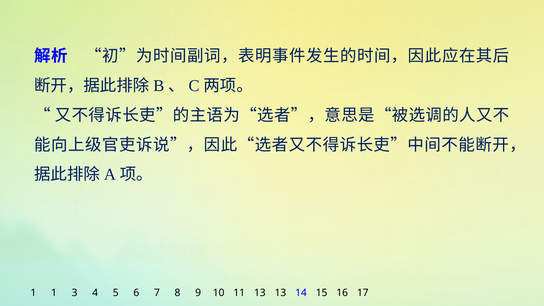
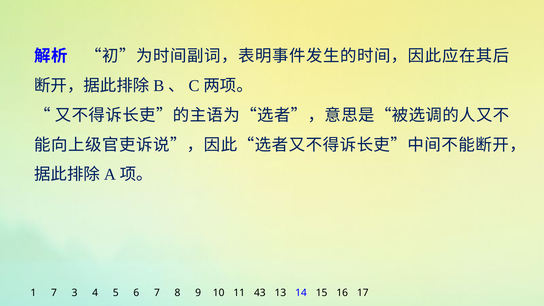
1 1: 1 -> 7 (54, 293)
11 13: 13 -> 43 (260, 293)
